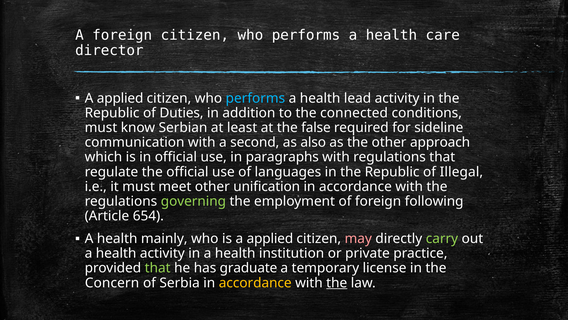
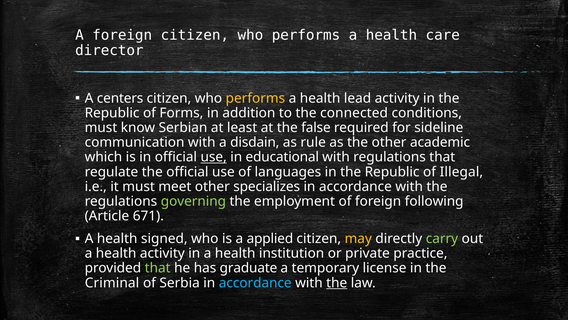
applied: applied -> centers (120, 98)
performs colour: light blue -> yellow (255, 98)
Duties: Duties -> Forms (181, 113)
second: second -> disdain (255, 142)
also: also -> rule (313, 142)
approach: approach -> academic (440, 142)
use underline: none -> present (214, 157)
paragraphs: paragraphs -> educational (282, 157)
uniﬁcation: uniﬁcation -> specializes (267, 186)
654: 654 -> 671 (148, 216)
mainly: mainly -> signed (164, 238)
may colour: pink -> yellow (358, 238)
Concern: Concern -> Criminal (112, 282)
accordance colour: yellow -> light blue (255, 282)
